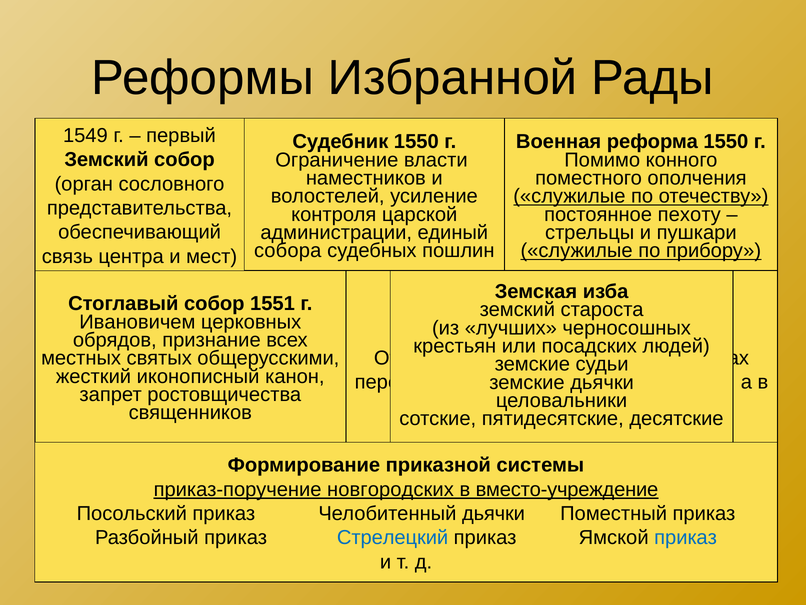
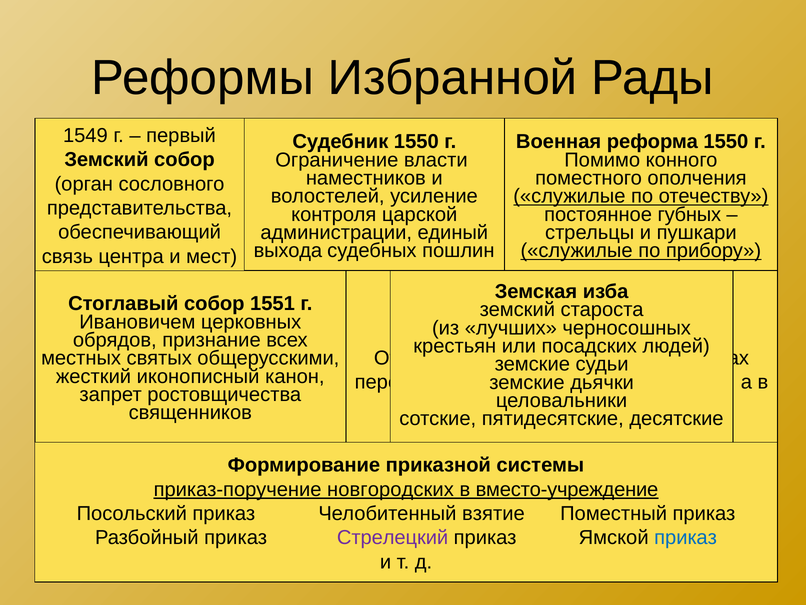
пехоту: пехоту -> губных (689, 214)
собора: собора -> выхода (288, 251)
Челобитенный дьячки: дьячки -> взятие (493, 513)
Стрелецкий colour: blue -> purple (393, 537)
